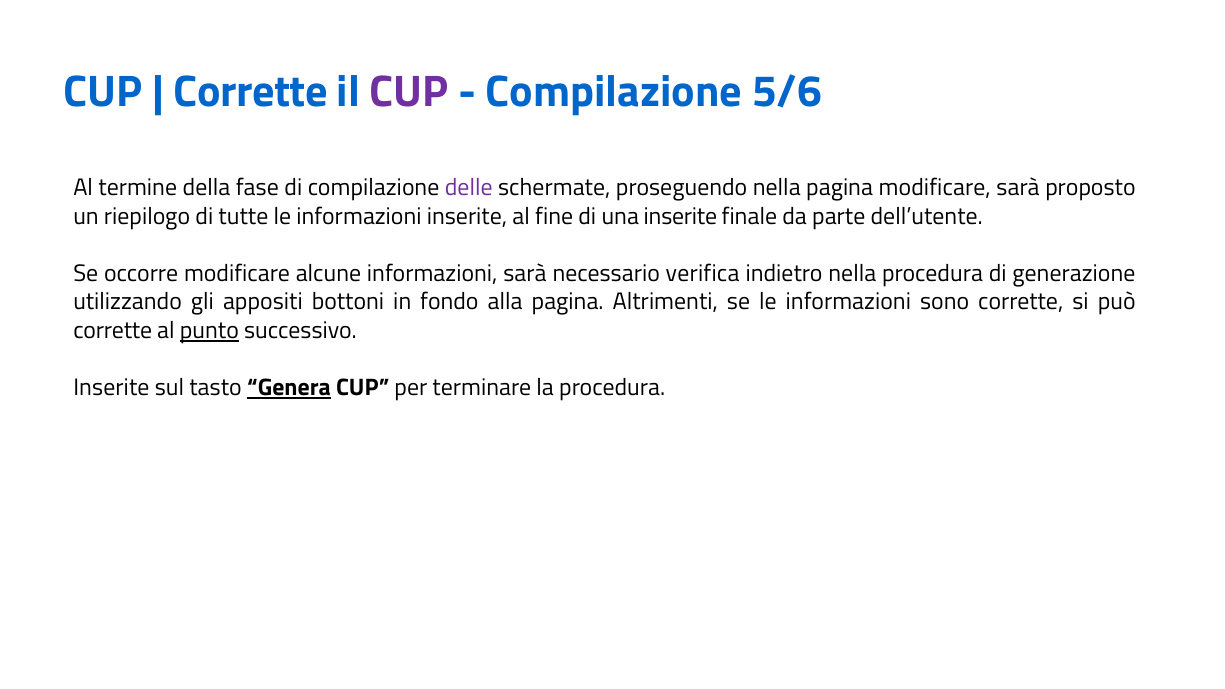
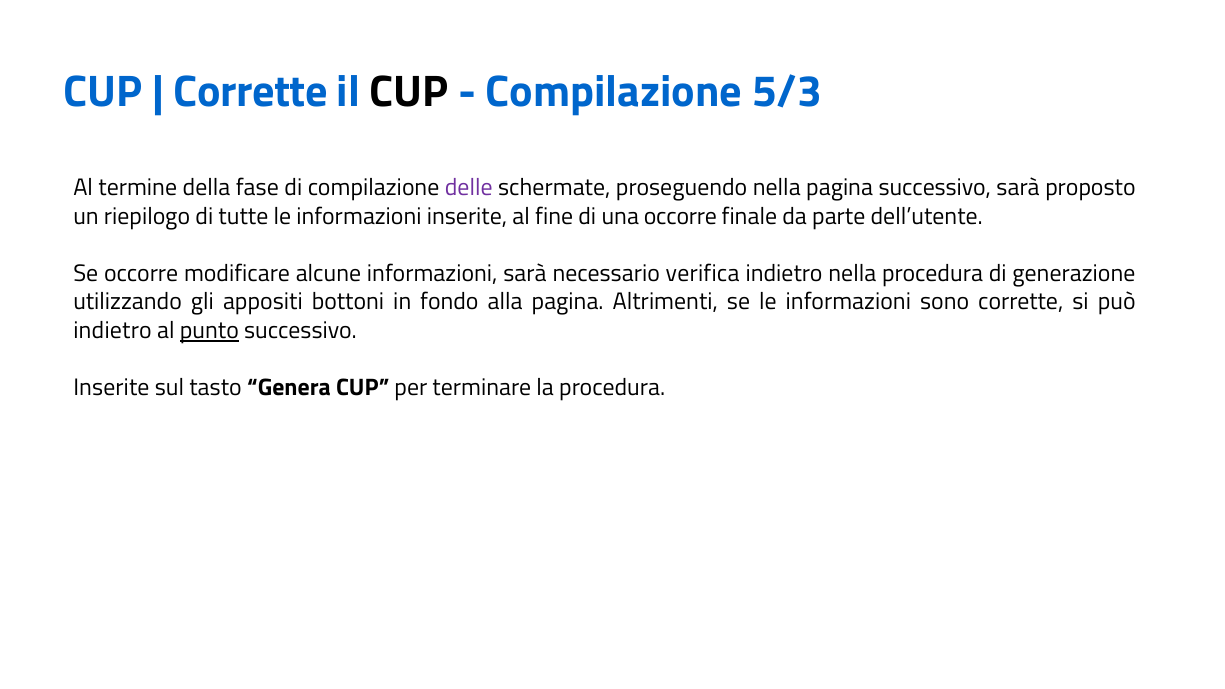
CUP colour: purple -> black (409, 92)
5/6: 5/6 -> 5/3 (787, 92)
pagina modificare: modificare -> successivo (935, 188)
una inserite: inserite -> occorre (680, 216)
corrette: corrette -> indietro (113, 331)
Genera underline: present -> none (289, 388)
